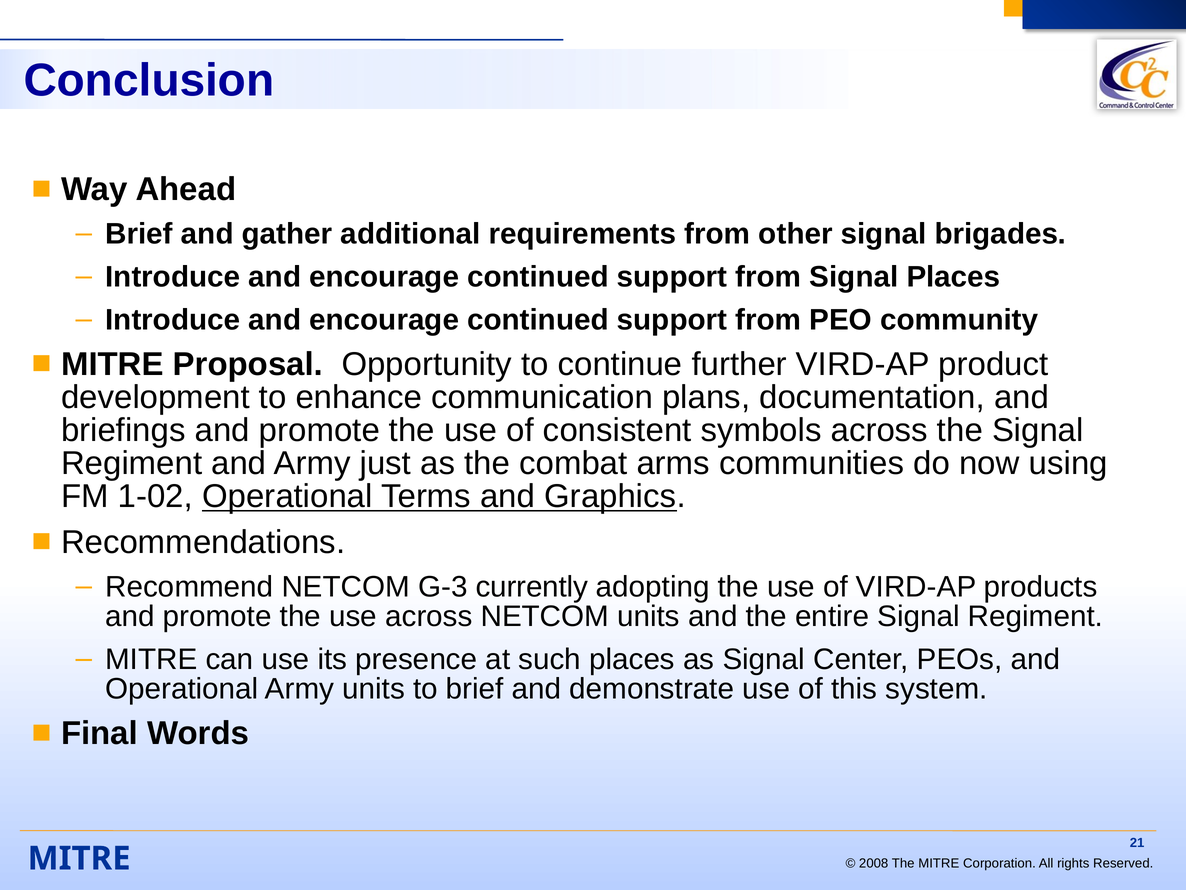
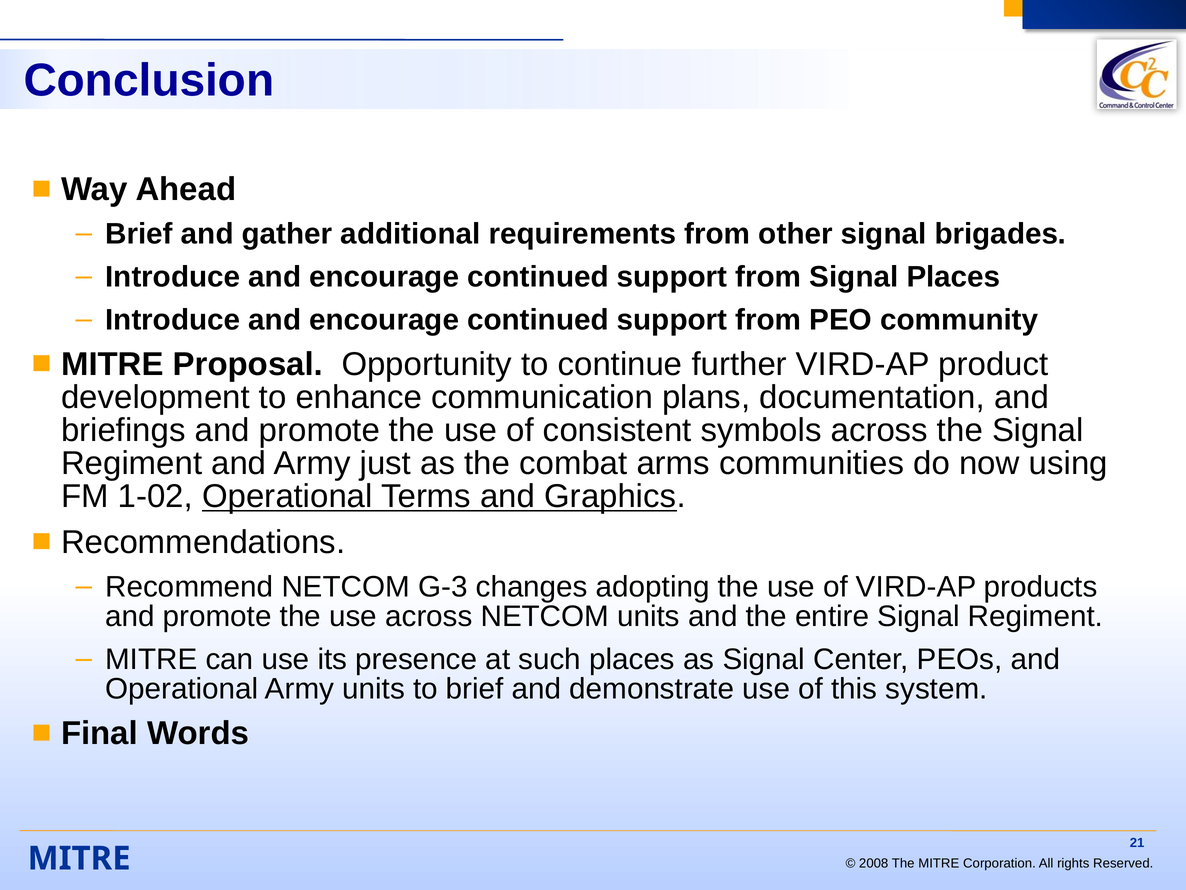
currently: currently -> changes (532, 587)
